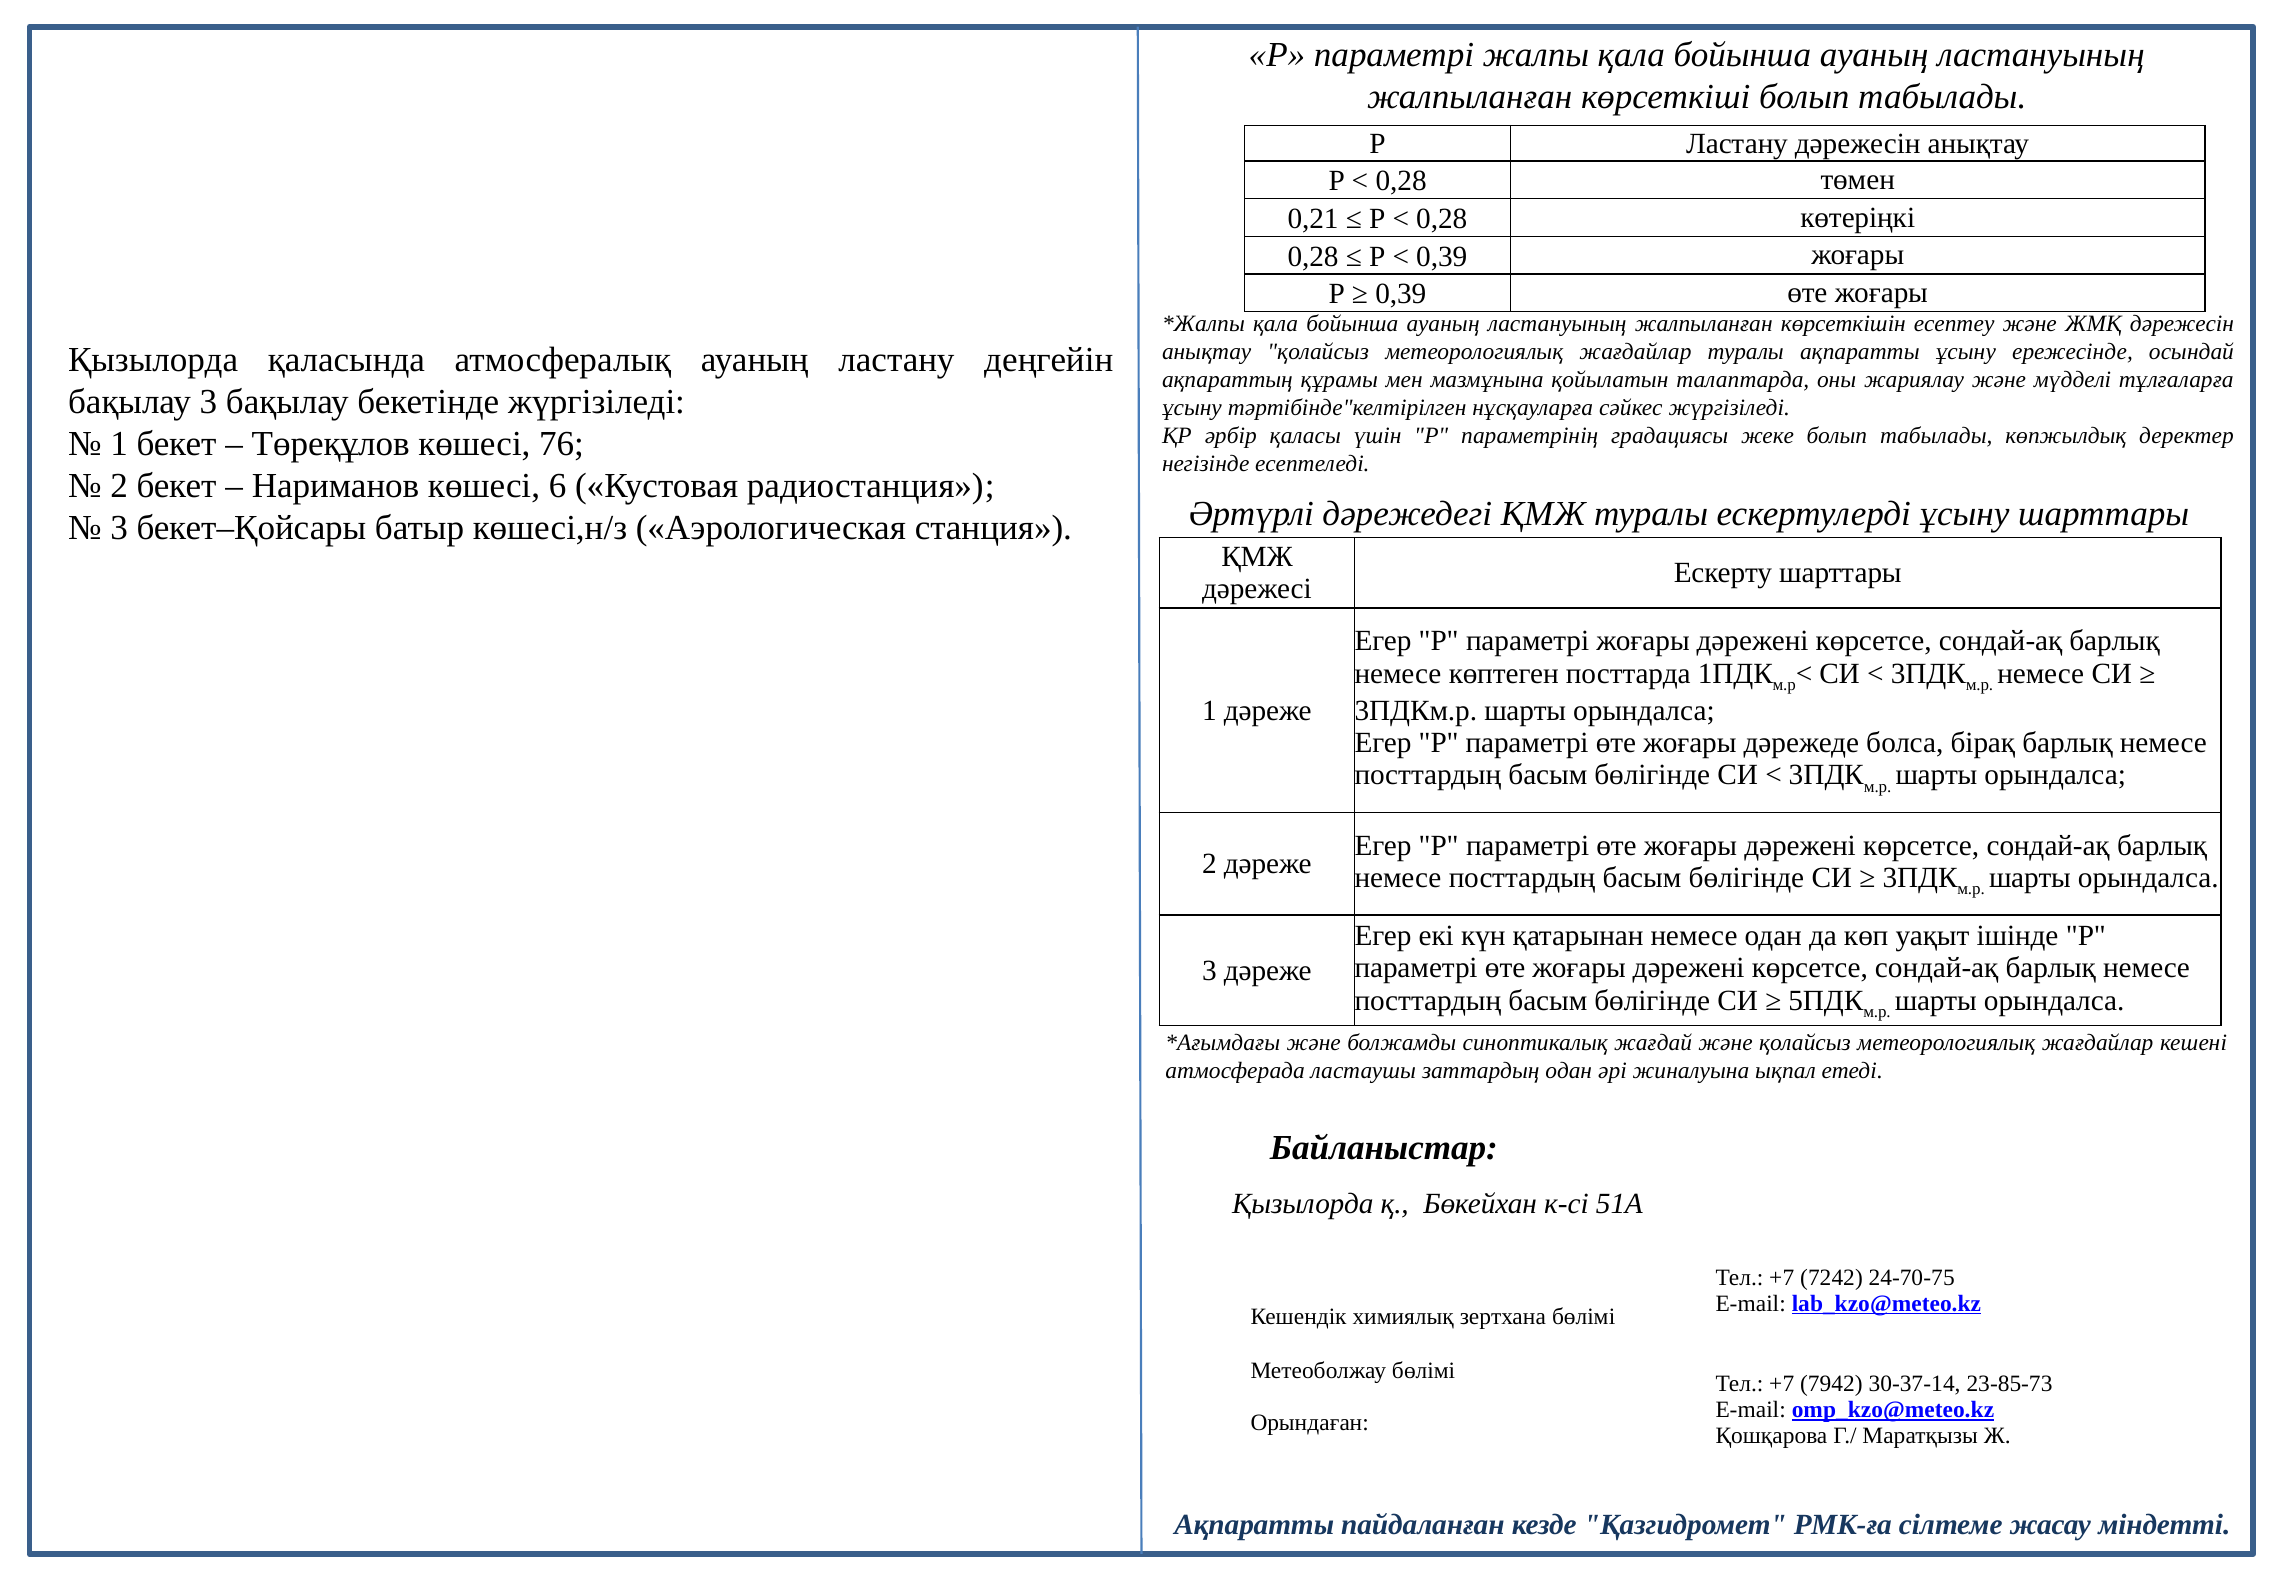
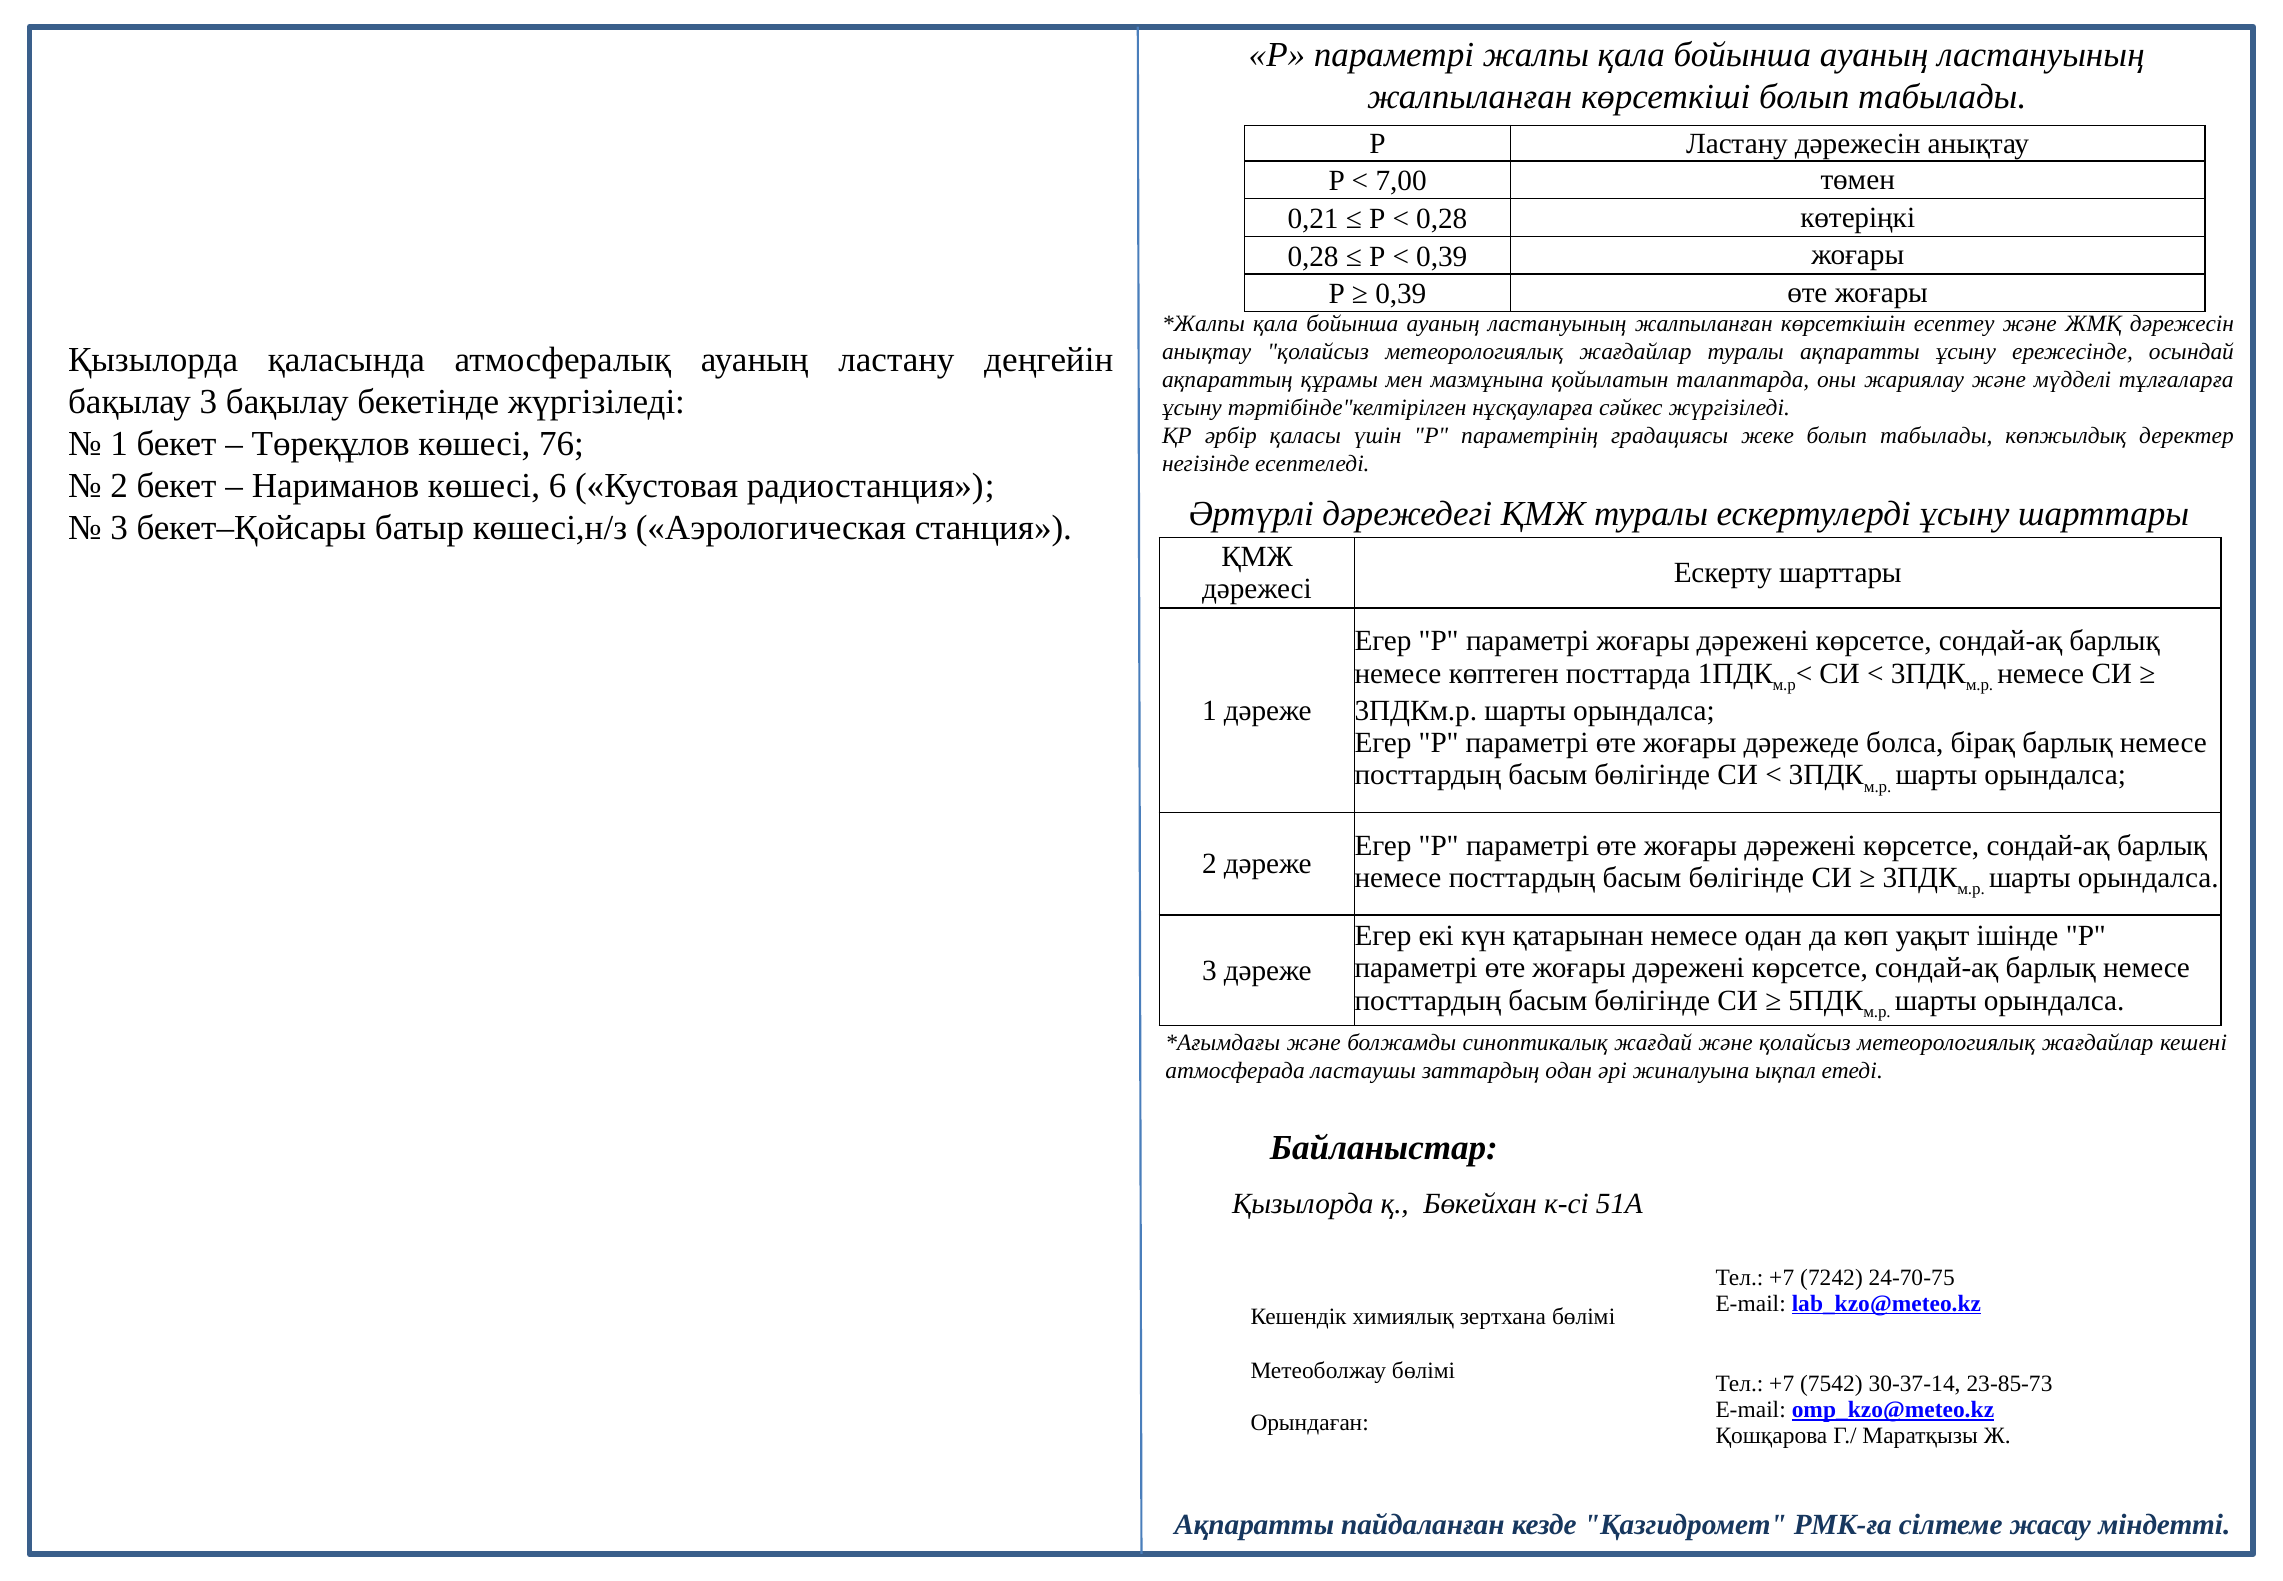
0,28: 0,28 -> 7,00 (1401, 181)
7942: 7942 -> 7542 (1831, 1383)
